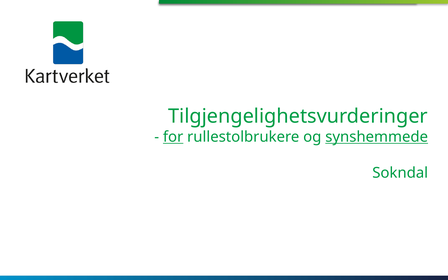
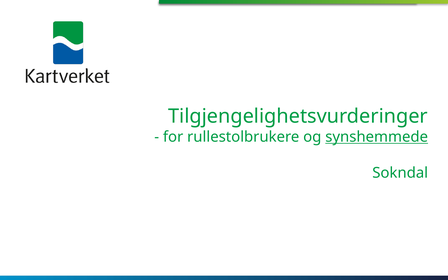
for underline: present -> none (173, 137)
